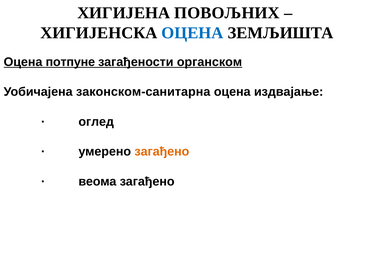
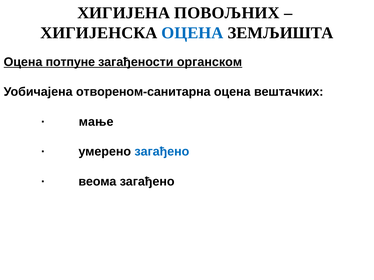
законском-санитарна: законском-санитарна -> отвореном-санитарна (143, 92)
издвајање: издвајање -> вештачких (289, 92)
оглед: оглед -> мaњe (96, 122)
загађено colour: orange -> blue (162, 152)
